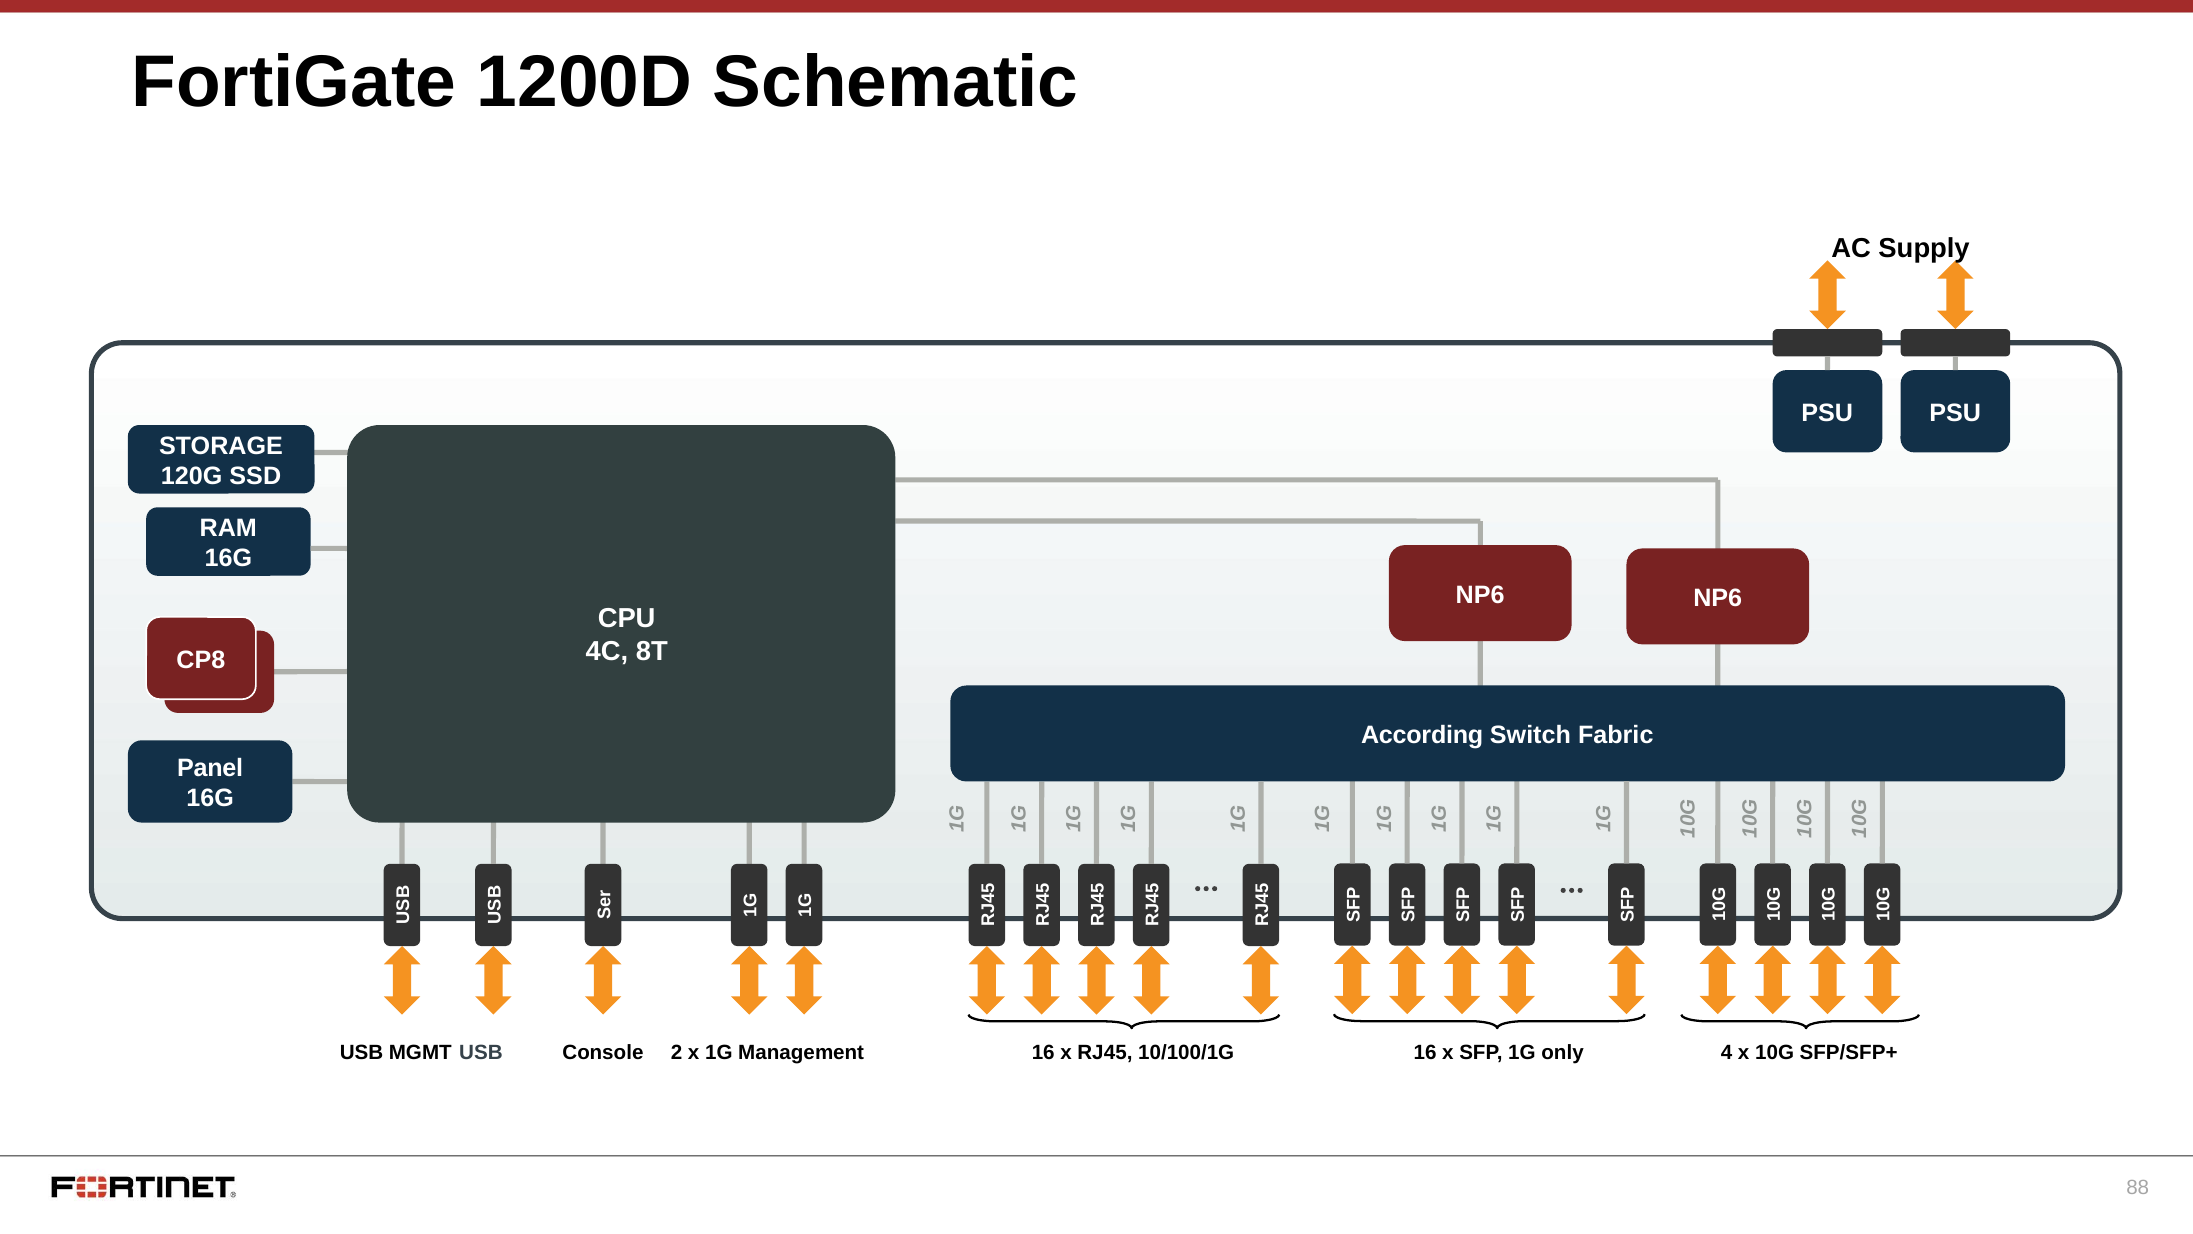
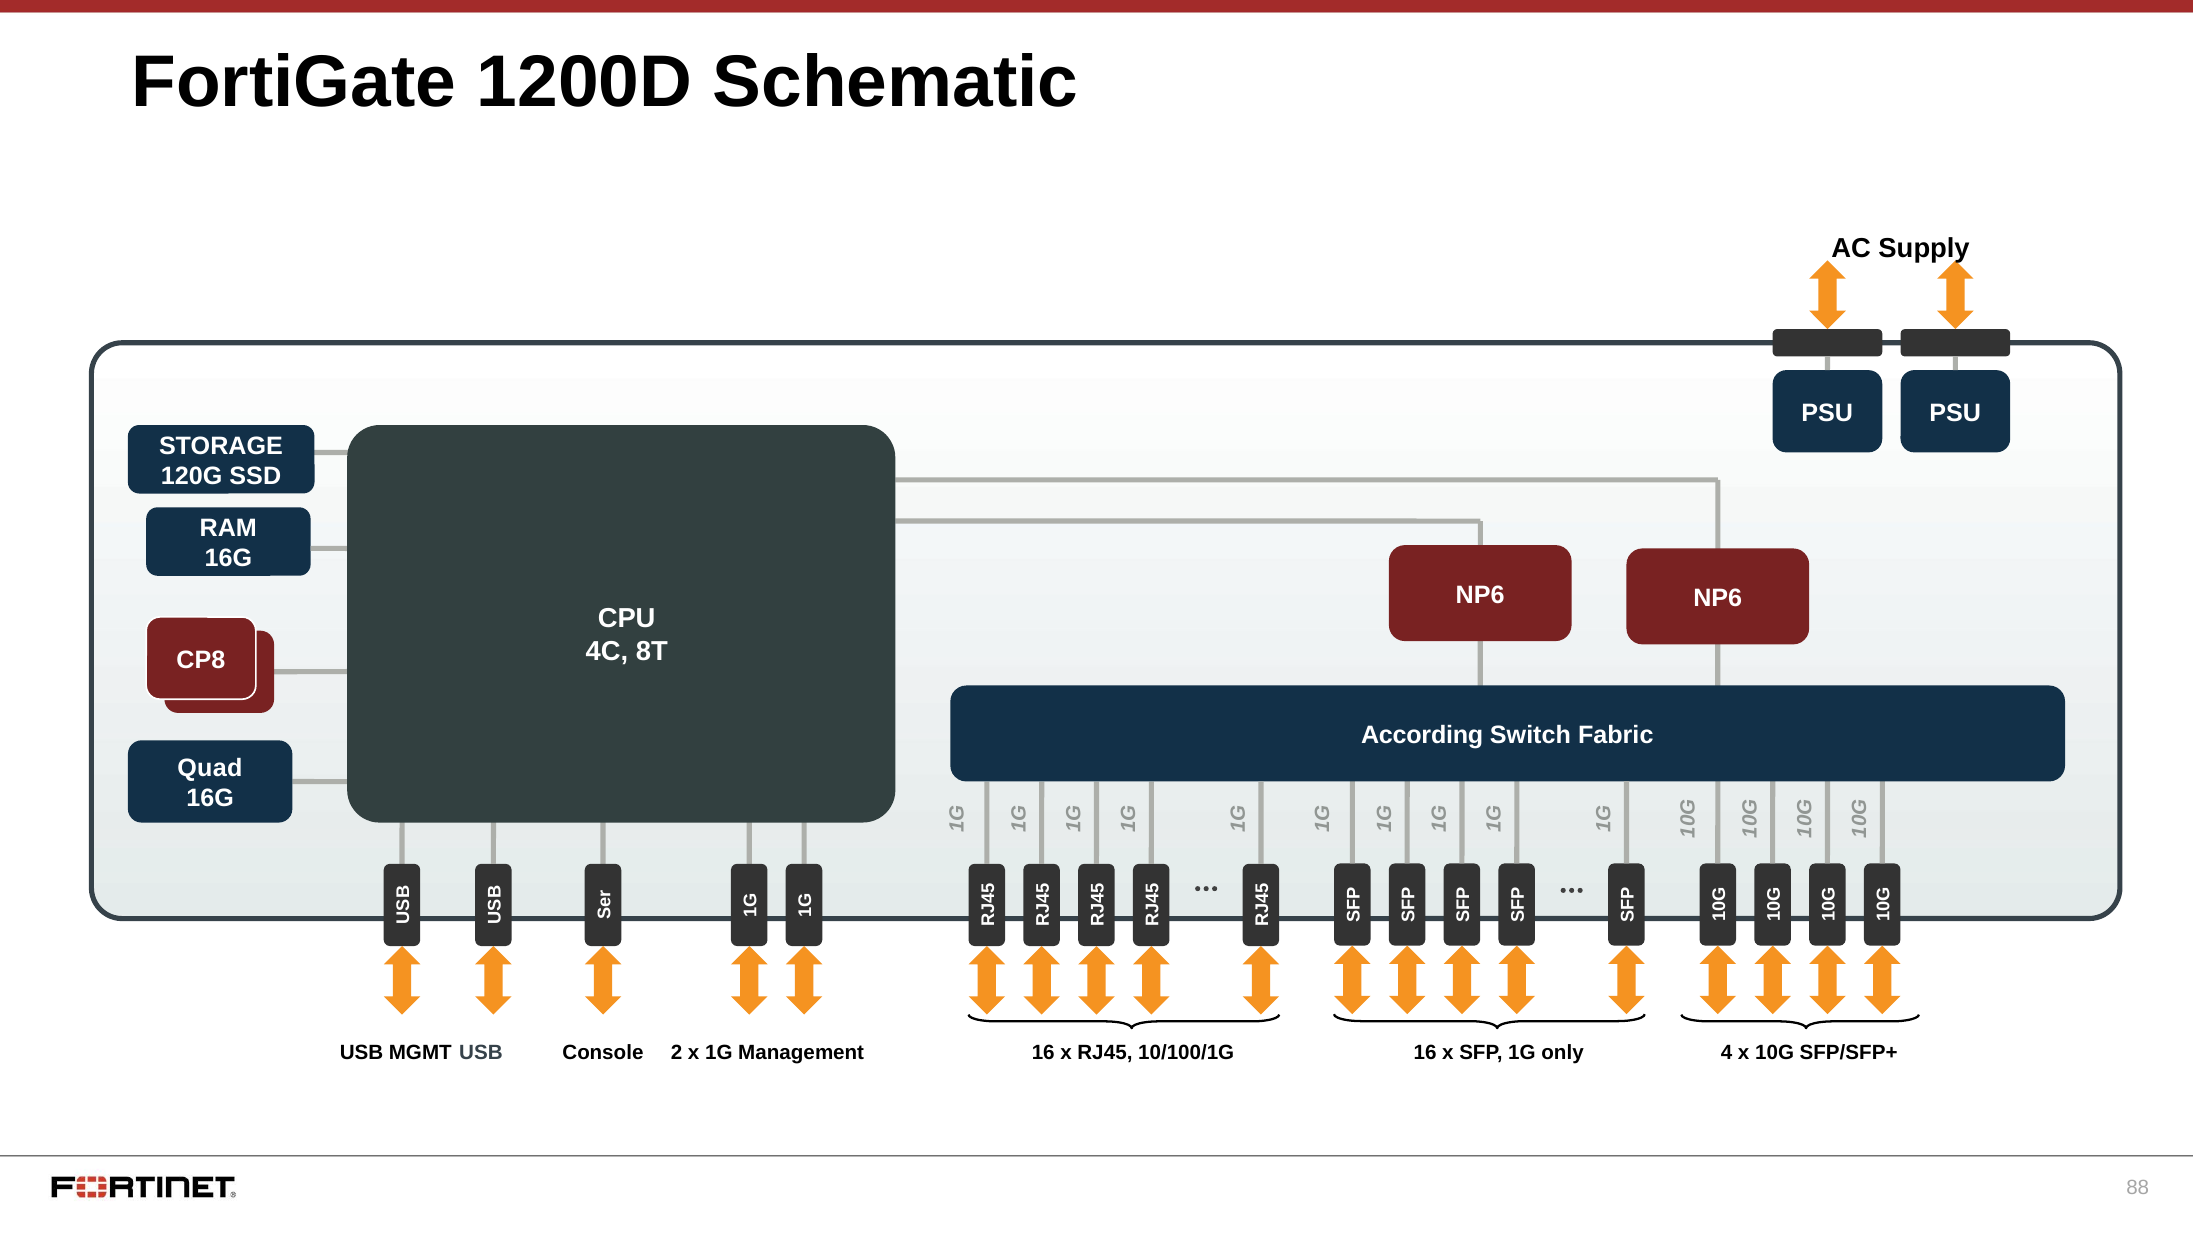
Panel: Panel -> Quad (210, 768)
